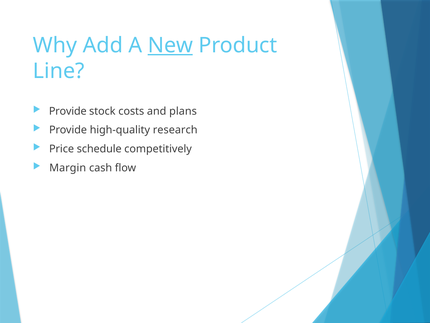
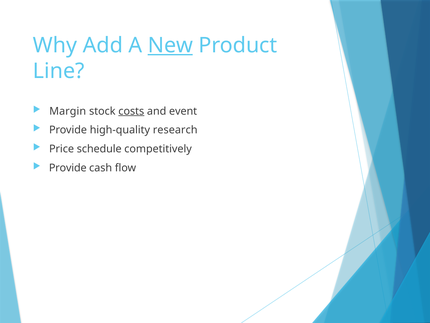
Provide: Provide -> Margin (68, 111)
costs underline: none -> present (131, 111)
plans: plans -> event (183, 111)
Margin: Margin -> Provide (68, 168)
